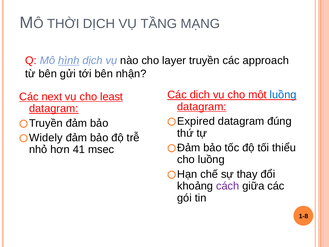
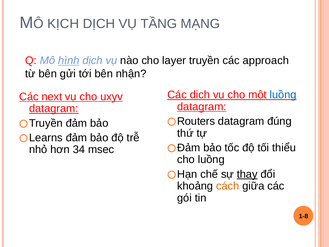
THỜI: THỜI -> KỊCH (63, 24)
least: least -> uxyv (112, 97)
Expired: Expired -> Routers (196, 121)
Widely: Widely -> Learns (46, 138)
41: 41 -> 34 (79, 149)
thay underline: none -> present (247, 174)
cách colour: purple -> orange (228, 186)
